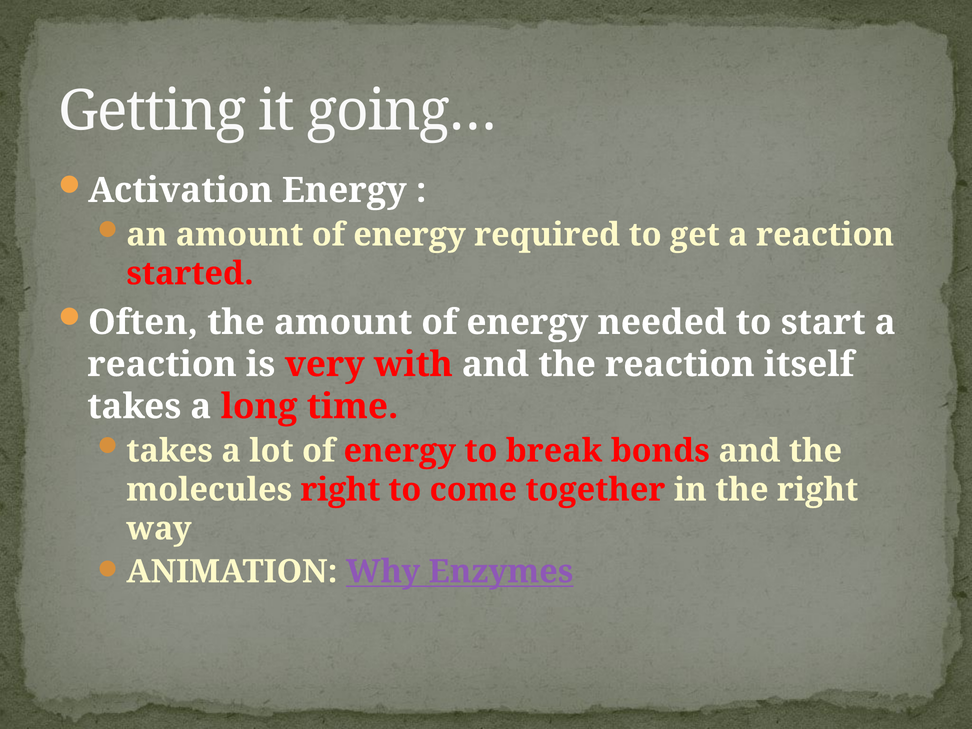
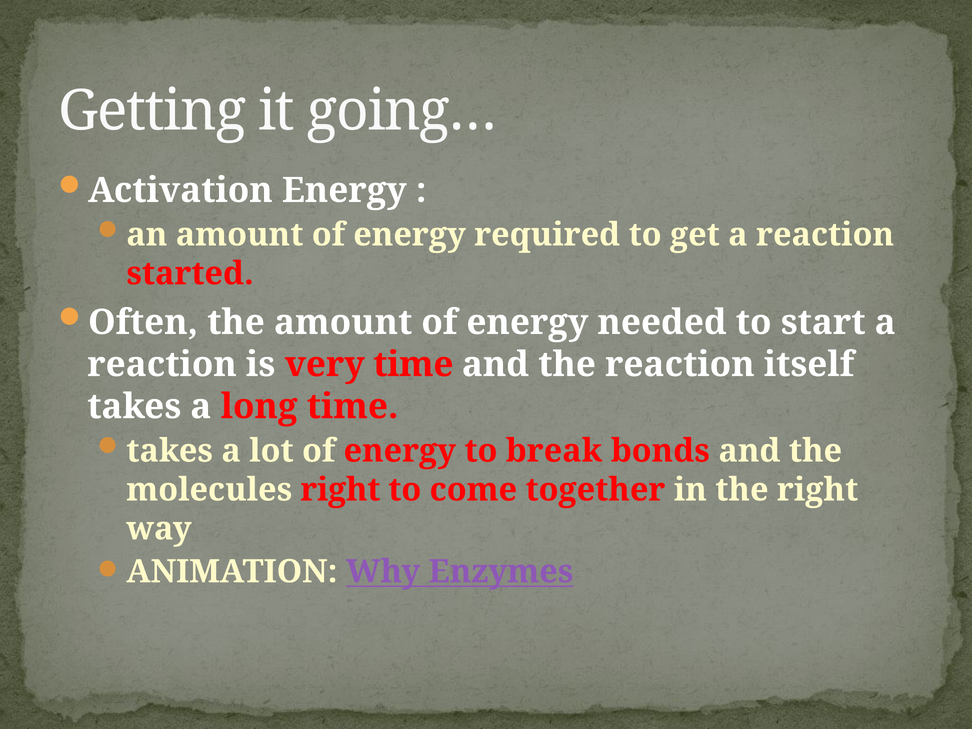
very with: with -> time (413, 364)
